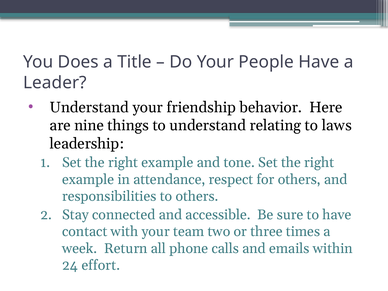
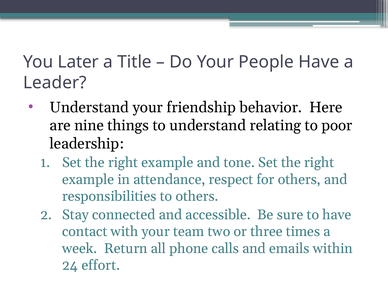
Does: Does -> Later (78, 62)
laws: laws -> poor (337, 126)
